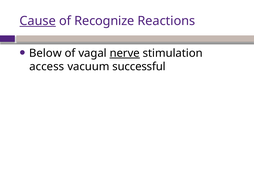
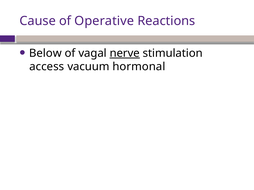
Cause underline: present -> none (38, 21)
Recognize: Recognize -> Operative (104, 21)
successful: successful -> hormonal (139, 67)
